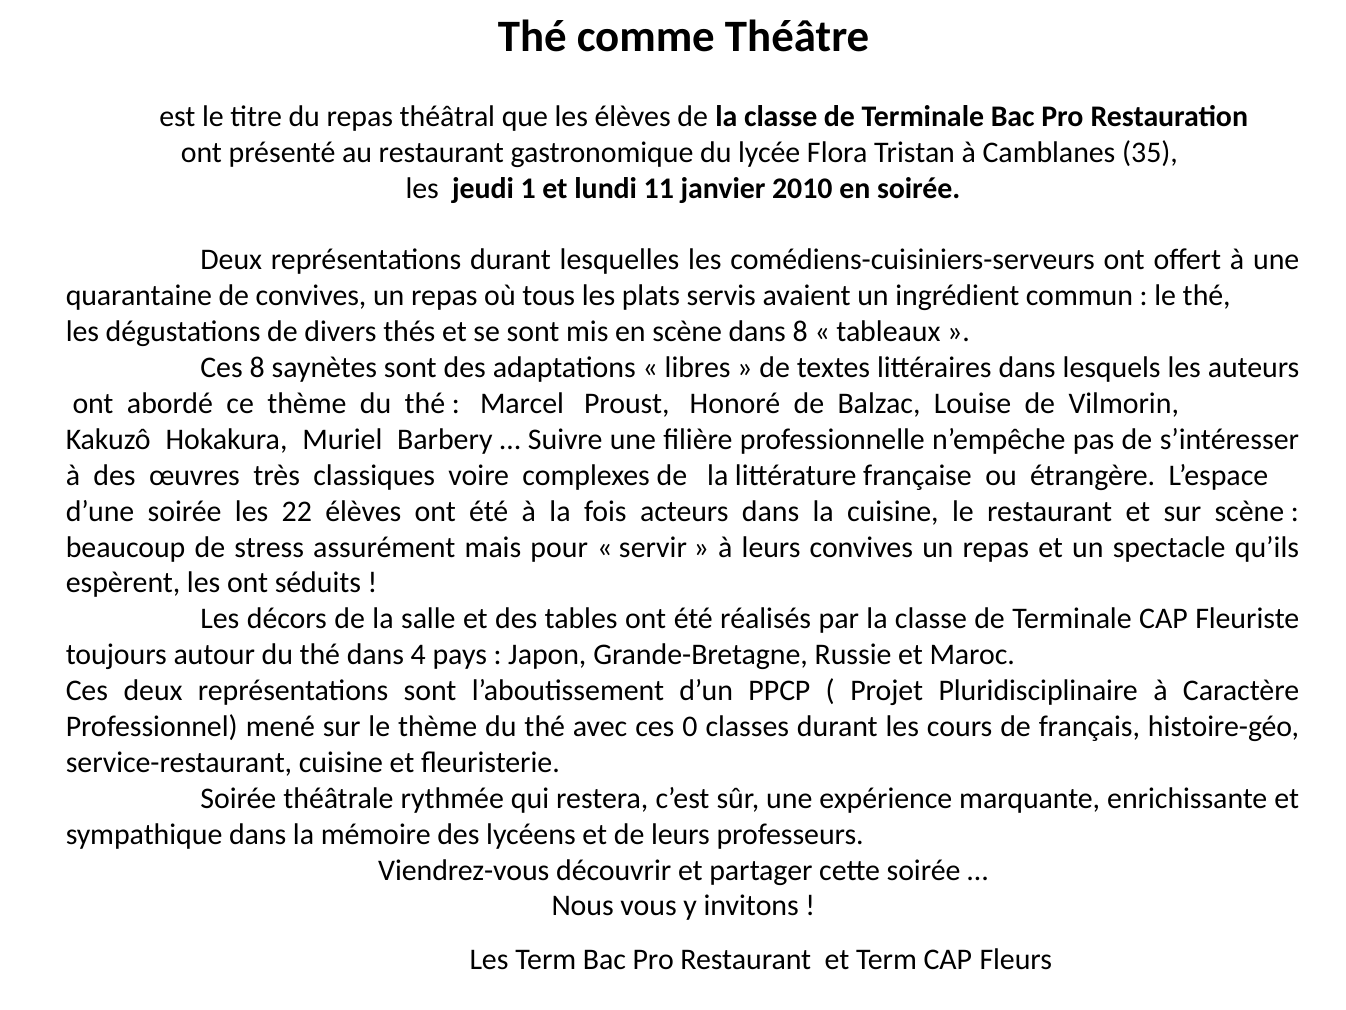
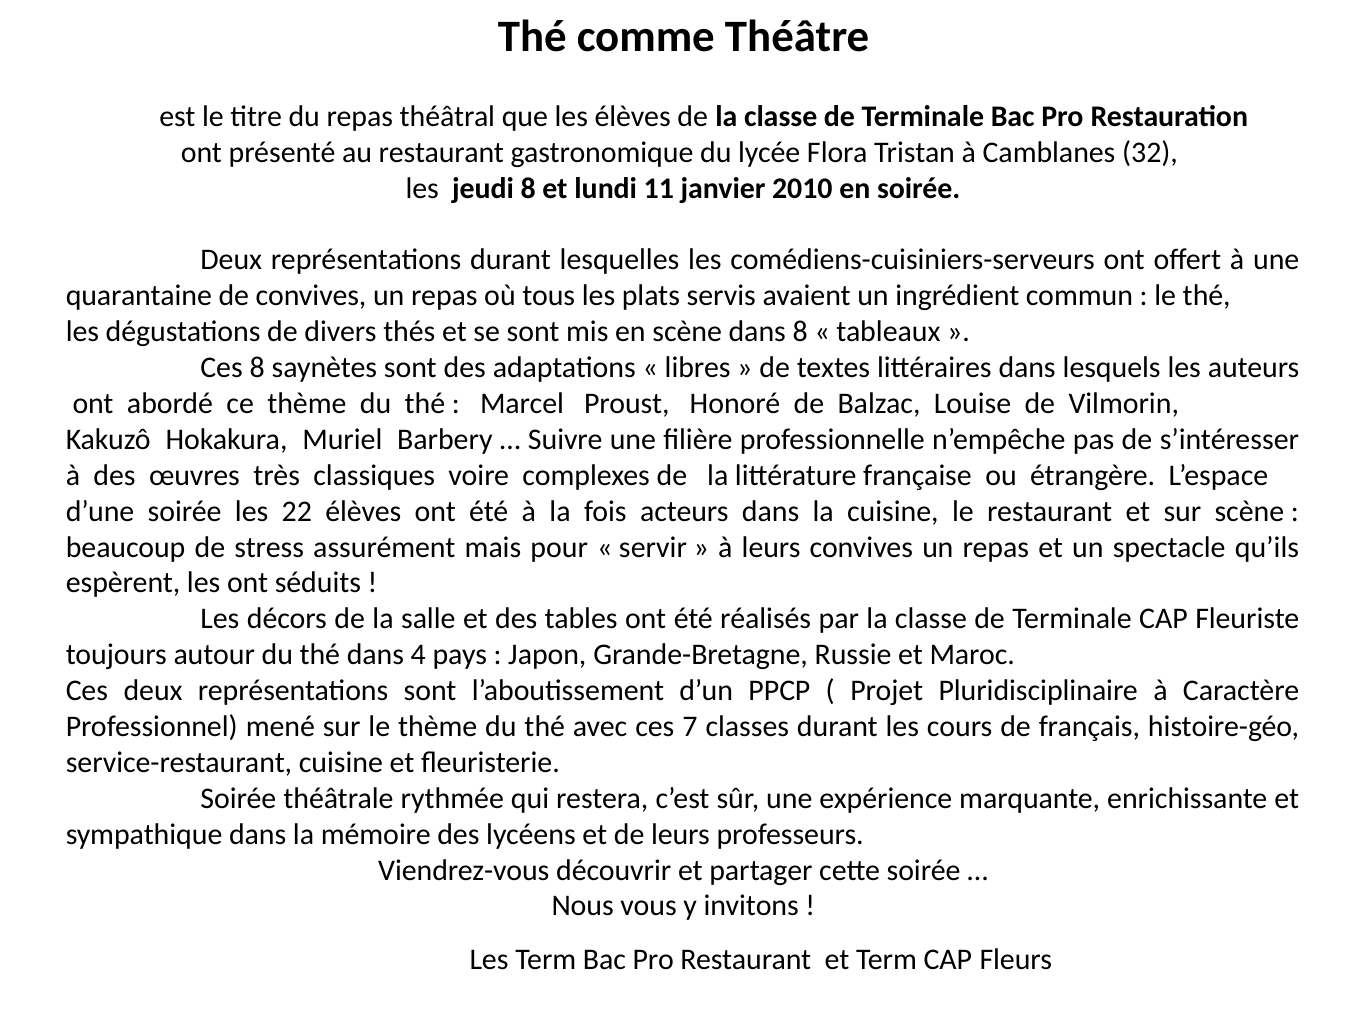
35: 35 -> 32 (1150, 152)
jeudi 1: 1 -> 8 (528, 188)
0: 0 -> 7 (690, 726)
